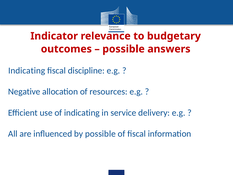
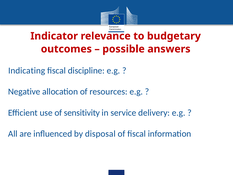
of indicating: indicating -> sensitivity (82, 113)
by possible: possible -> disposal (100, 134)
